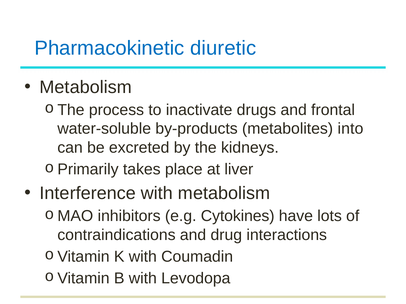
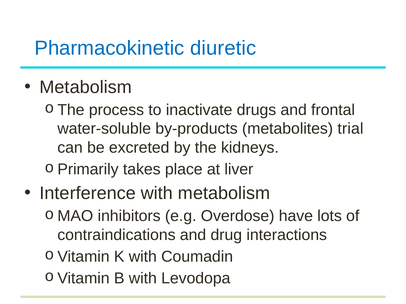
into: into -> trial (350, 129)
Cytokines: Cytokines -> Overdose (238, 216)
